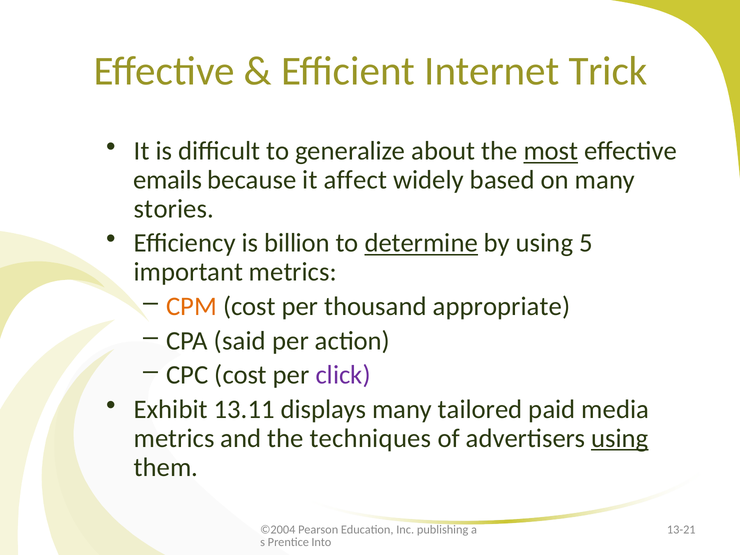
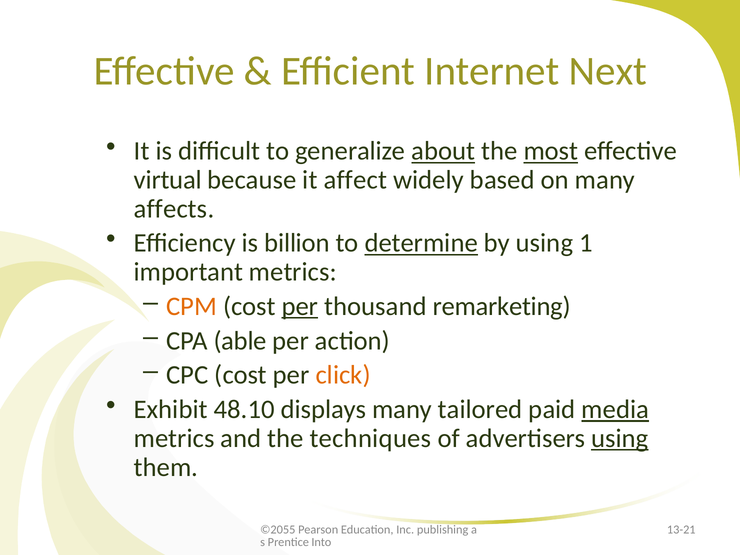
Trick: Trick -> Next (608, 71)
about underline: none -> present (443, 151)
emails: emails -> virtual (168, 180)
stories: stories -> affects (174, 209)
5: 5 -> 1 (586, 243)
per underline: none -> present (300, 306)
appropriate: appropriate -> remarketing (502, 306)
said: said -> able (240, 341)
click colour: purple -> orange (343, 375)
13.11: 13.11 -> 48.10 (244, 410)
media underline: none -> present (615, 410)
©2004: ©2004 -> ©2055 (278, 530)
